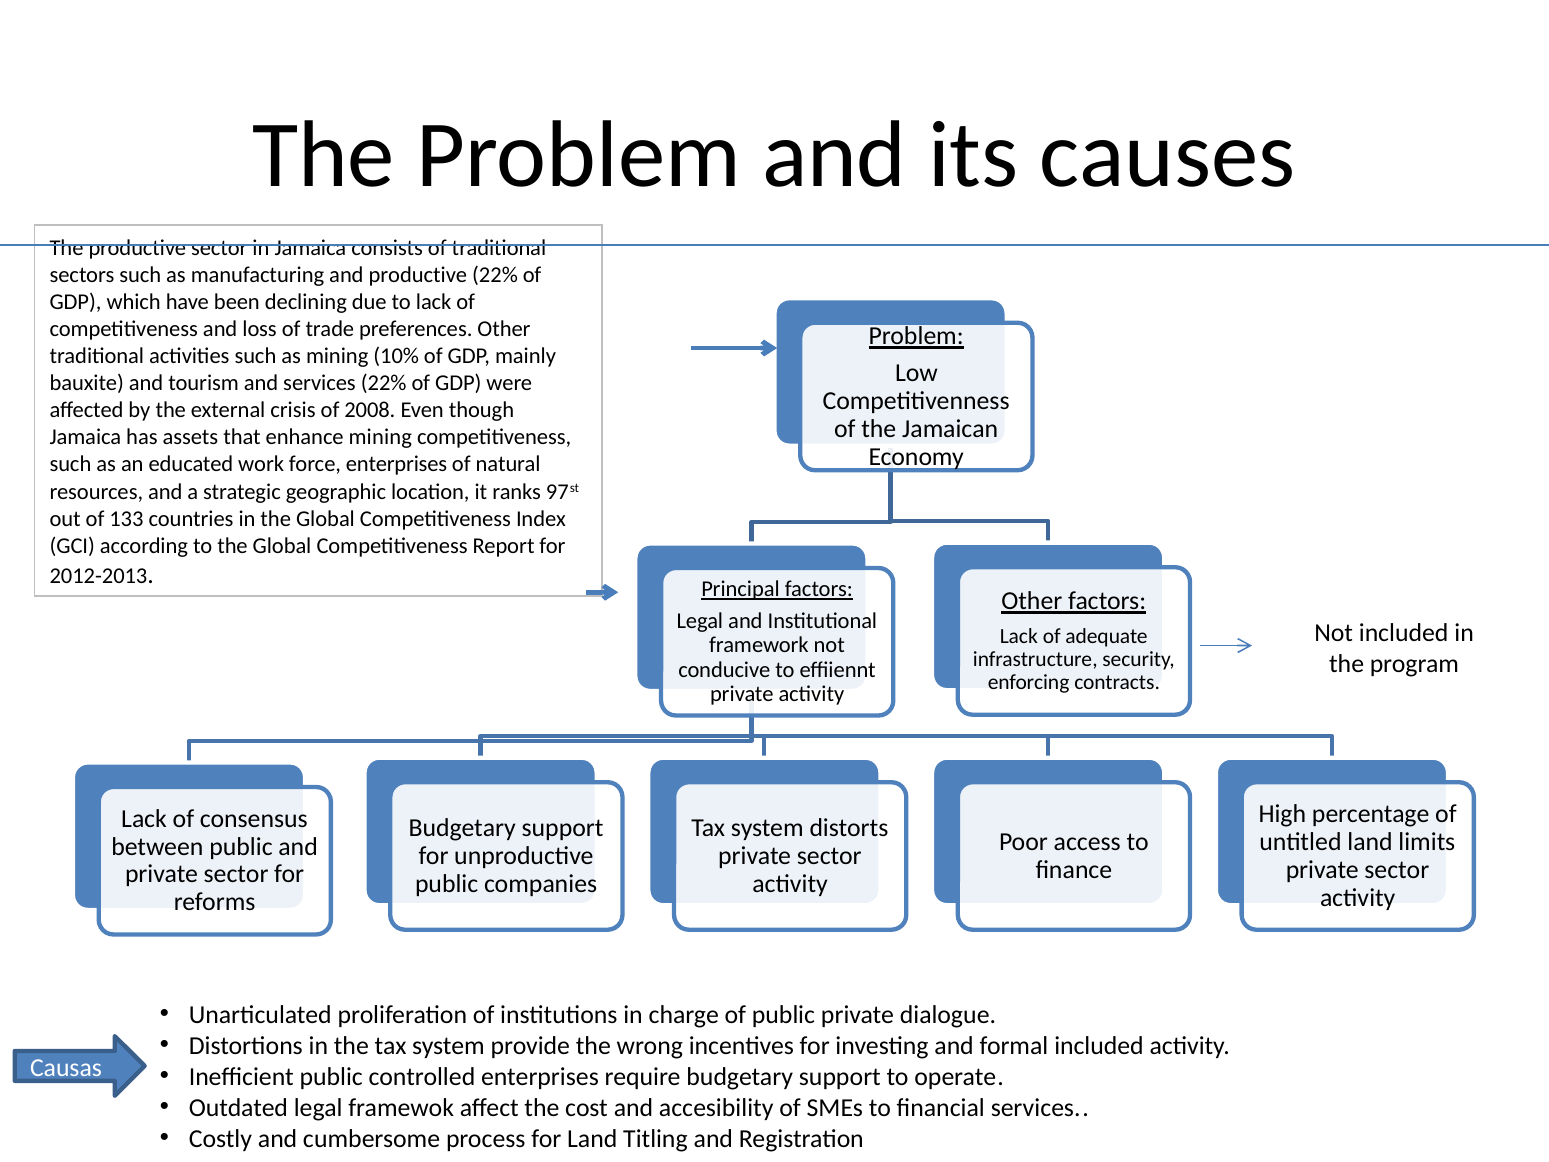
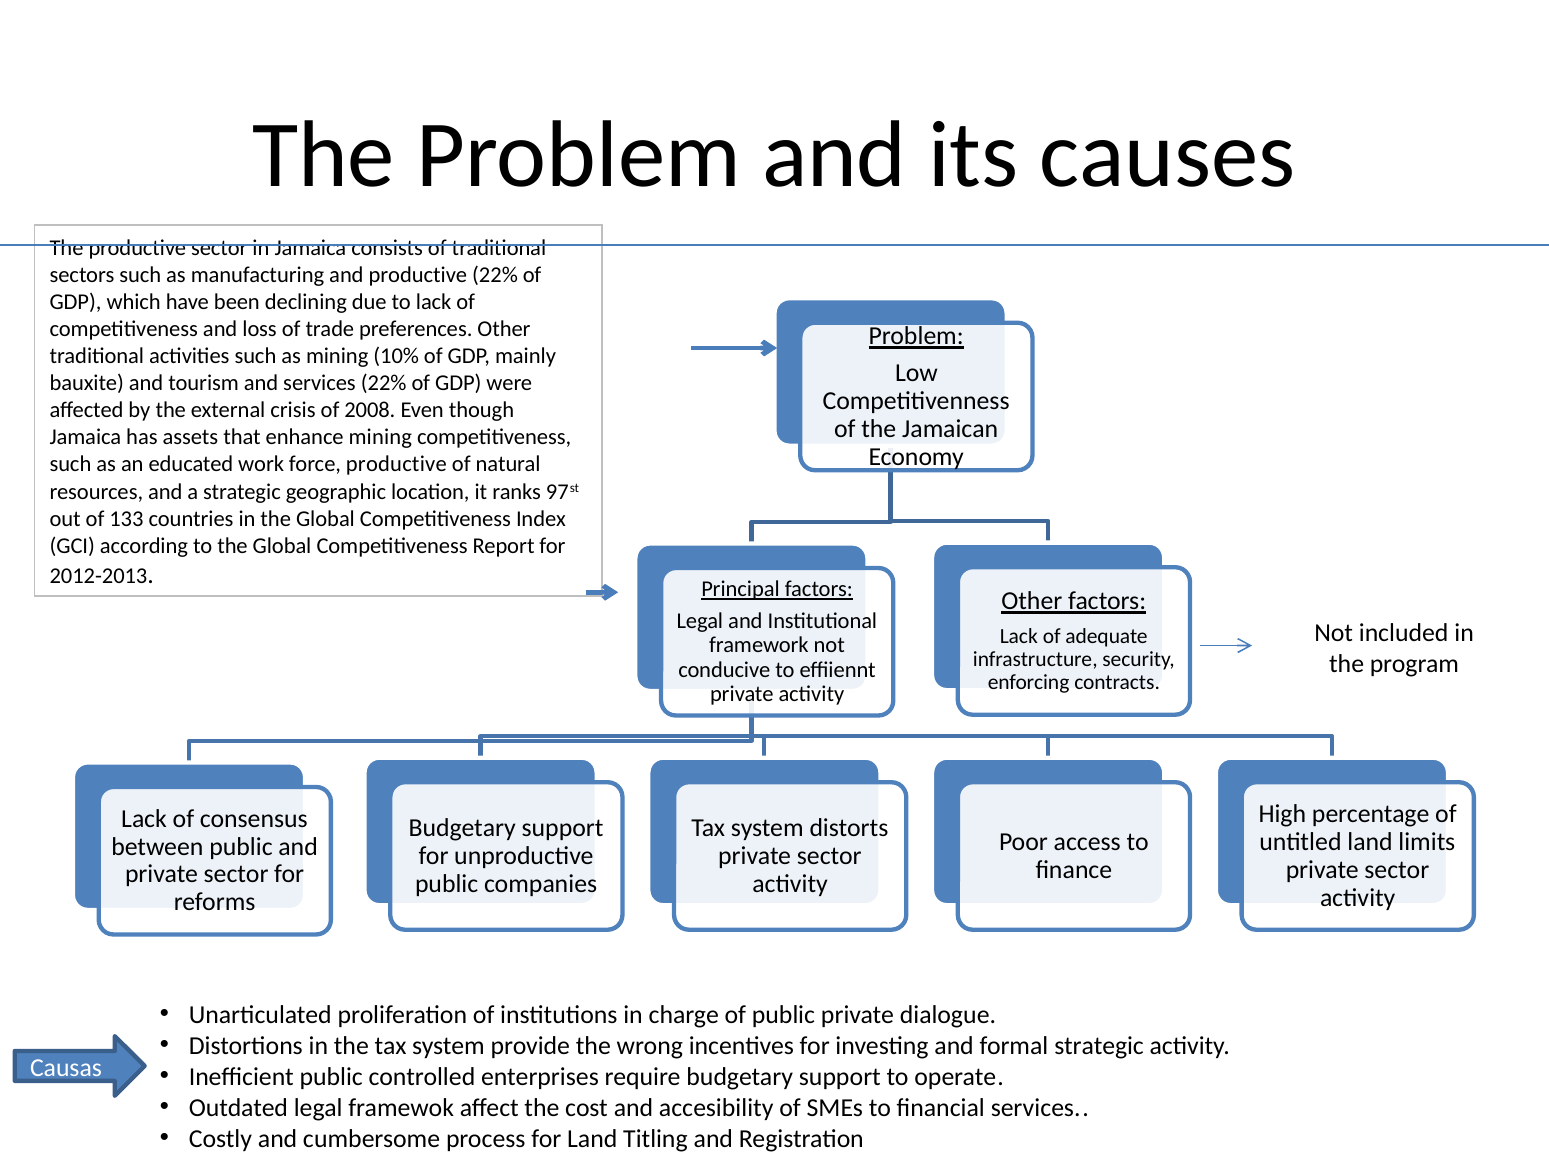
force enterprises: enterprises -> productive (396, 464)
formal included: included -> strategic (1099, 1045)
